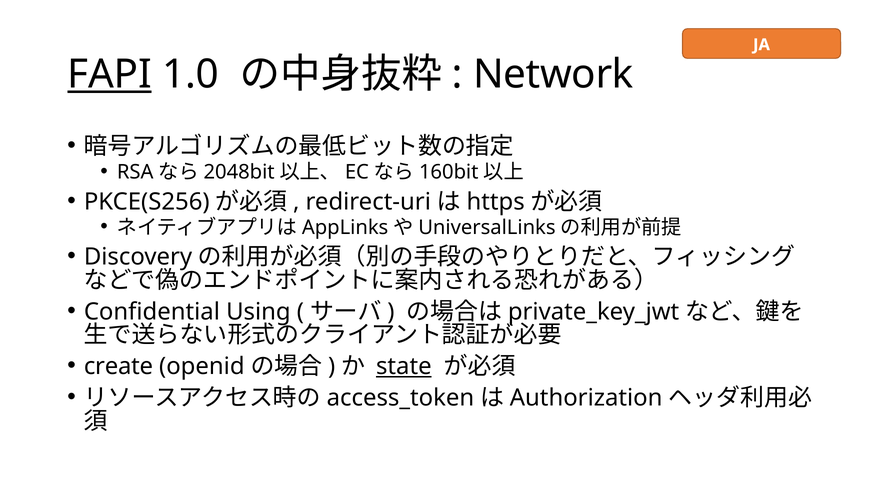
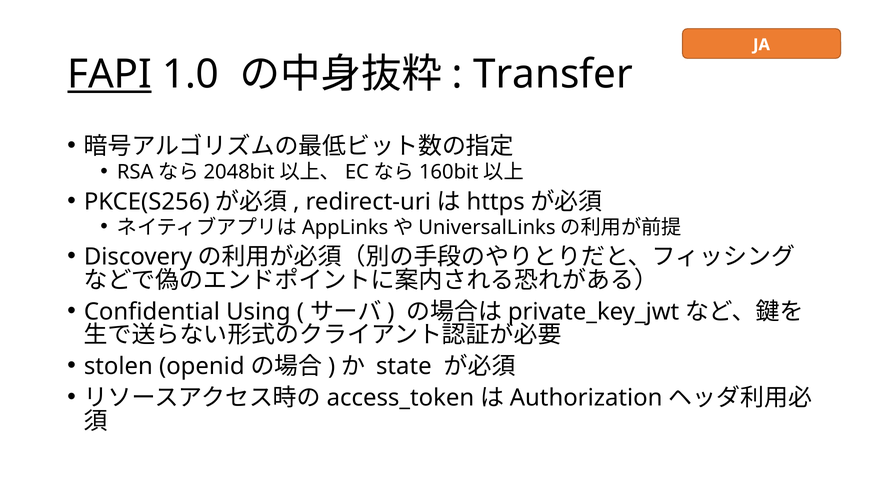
Network: Network -> Transfer (553, 74)
create: create -> stolen (118, 366)
state underline: present -> none (404, 366)
